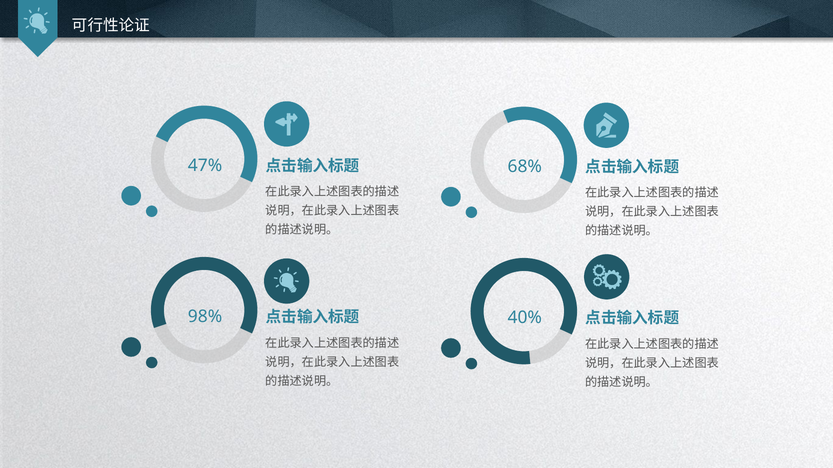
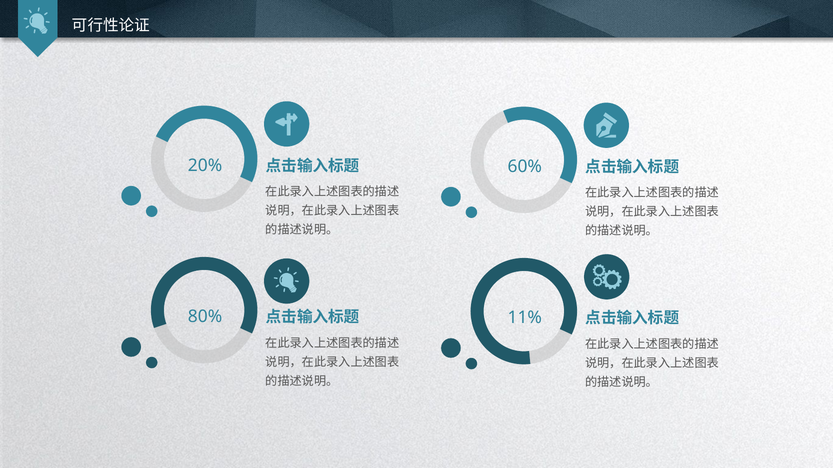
47%: 47% -> 20% (205, 166)
68%: 68% -> 60% (525, 167)
98%: 98% -> 80% (205, 317)
40%: 40% -> 11% (525, 318)
